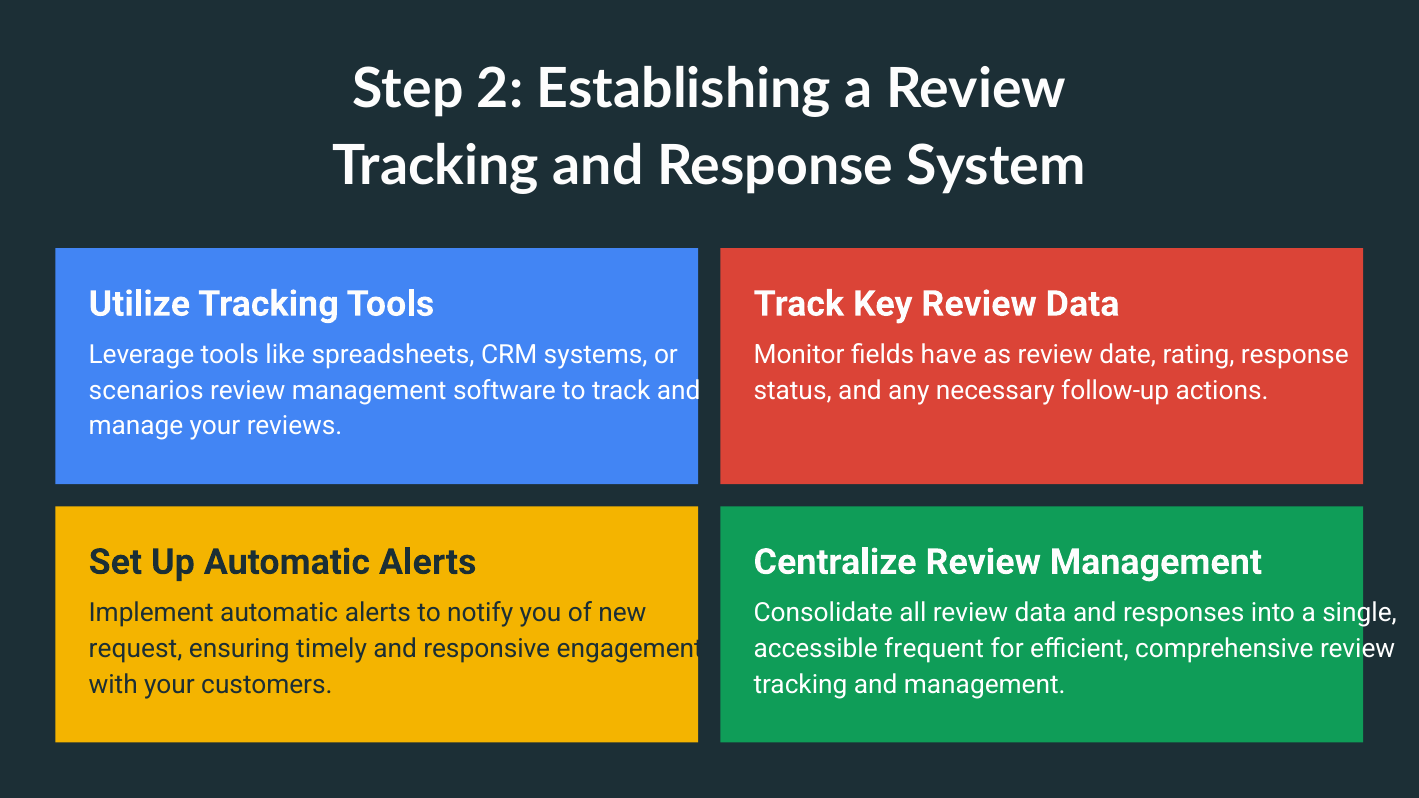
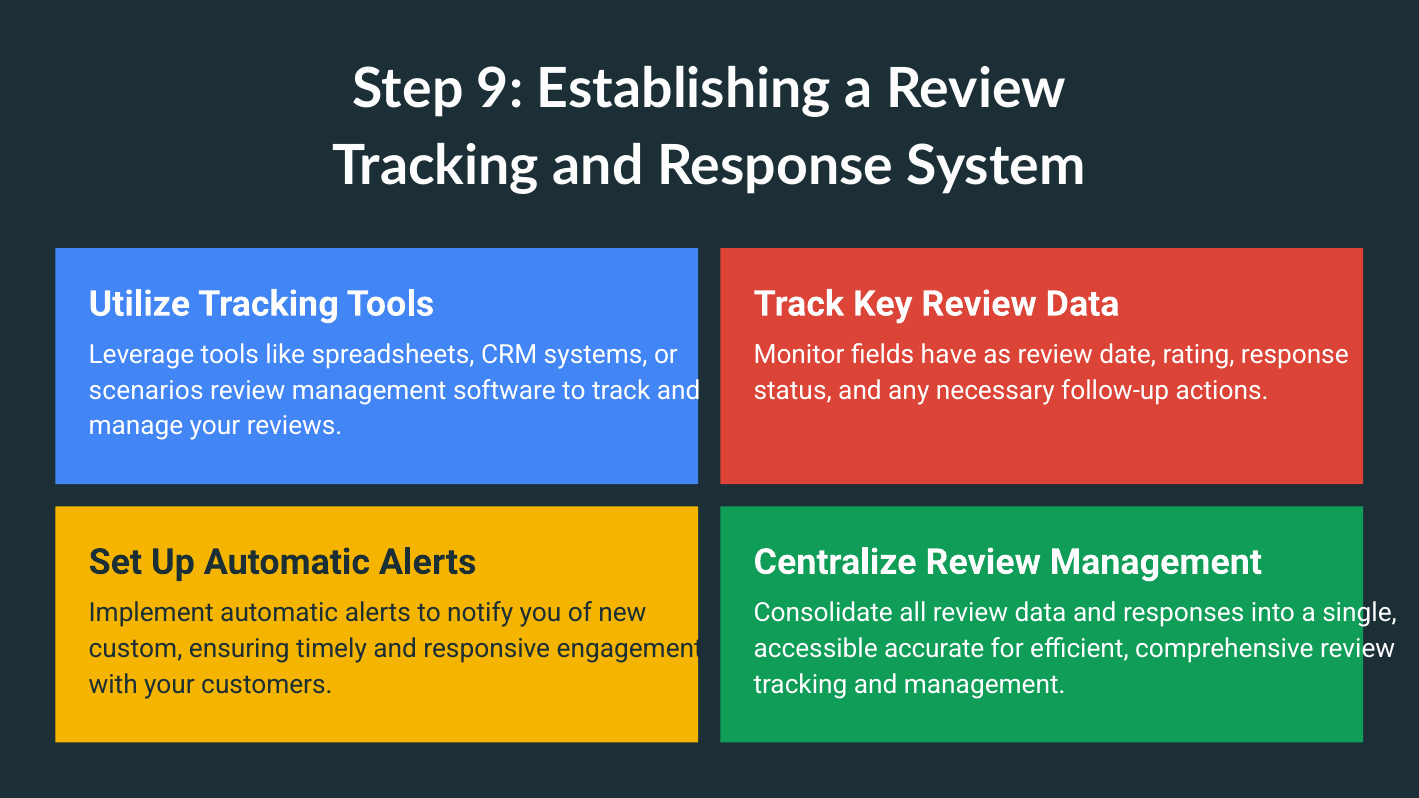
2: 2 -> 9 (500, 89)
request: request -> custom (136, 649)
frequent: frequent -> accurate (934, 649)
